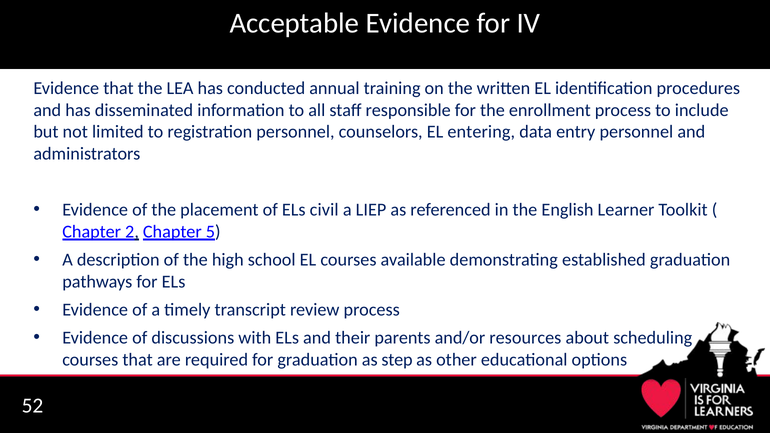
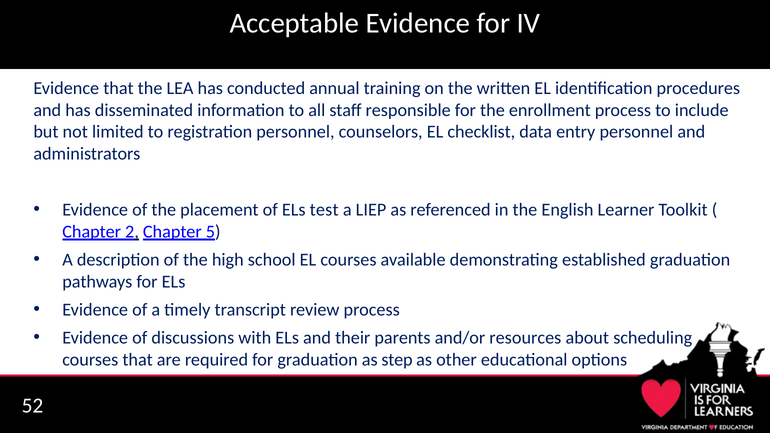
entering: entering -> checklist (481, 132)
civil: civil -> test (324, 210)
